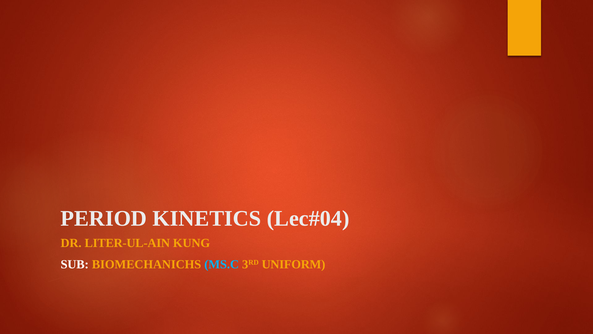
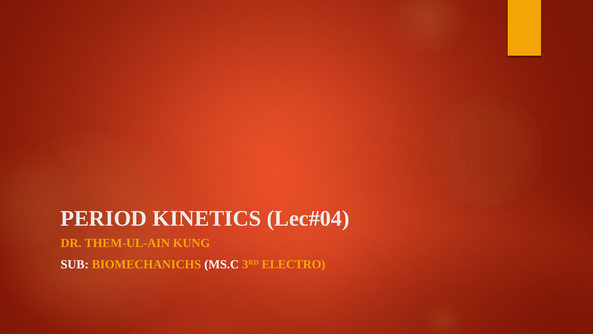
LITER-UL-AIN: LITER-UL-AIN -> THEM-UL-AIN (127, 243)
MS.C colour: light blue -> white (222, 264)
UNIFORM: UNIFORM -> ELECTRO (293, 264)
